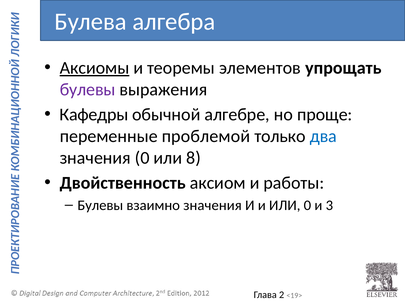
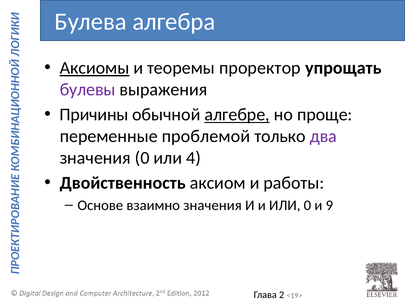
элементов: элементов -> проректор (260, 68)
Кафедры: Кафедры -> Причины (94, 115)
алгебре underline: none -> present (237, 115)
два colour: blue -> purple (323, 137)
8: 8 -> 4 (194, 158)
Булевы: Булевы -> Основе (100, 206)
3: 3 -> 9 (329, 206)
